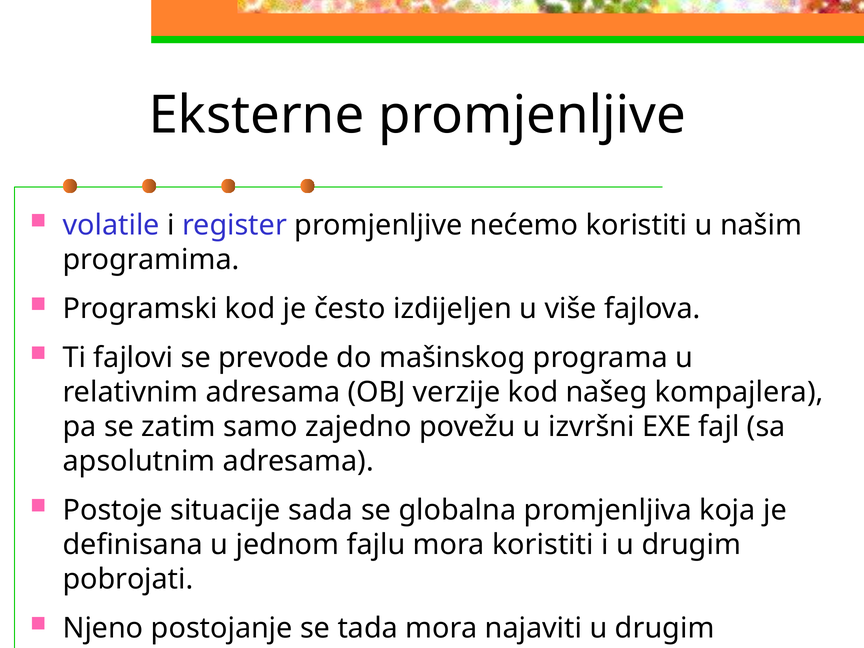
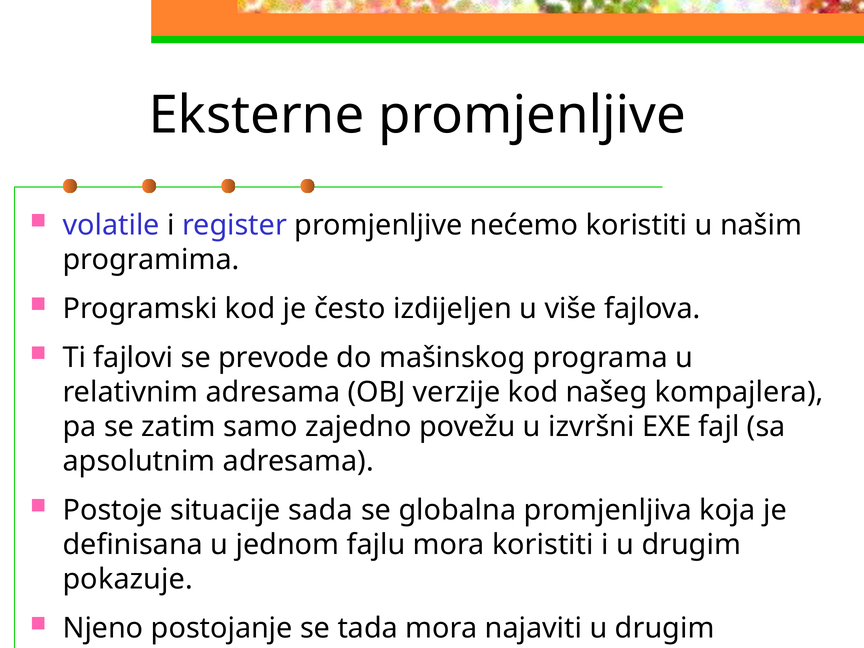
pobrojati: pobrojati -> pokazuje (128, 579)
